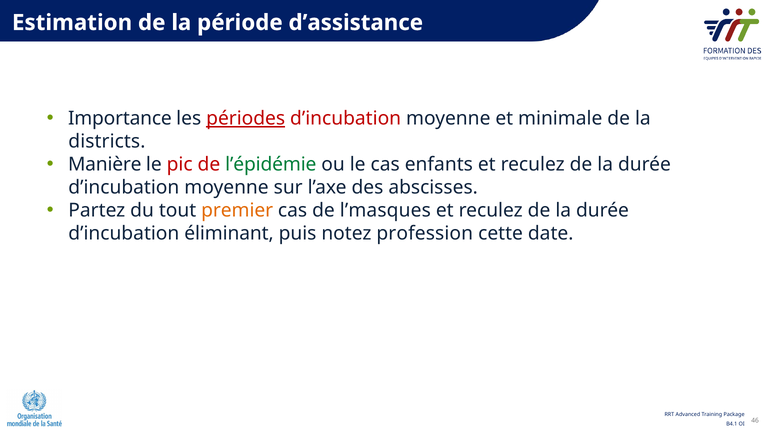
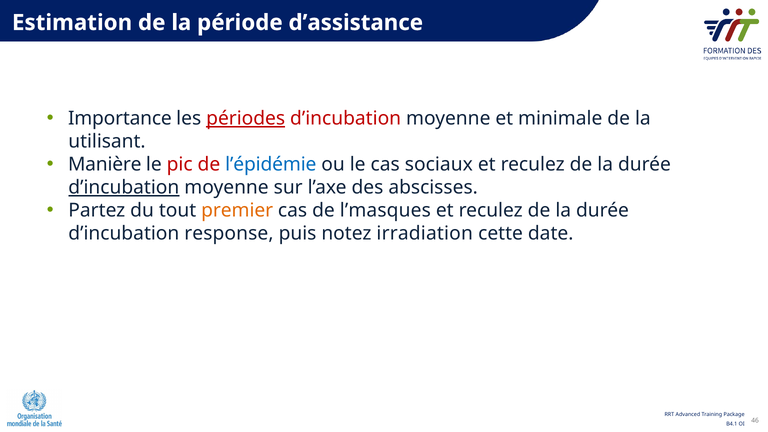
districts: districts -> utilisant (107, 141)
l’épidémie colour: green -> blue (271, 165)
enfants: enfants -> sociaux (439, 165)
d’incubation underline: none -> present (124, 188)
éliminant: éliminant -> response (229, 234)
profession: profession -> irradiation (425, 234)
